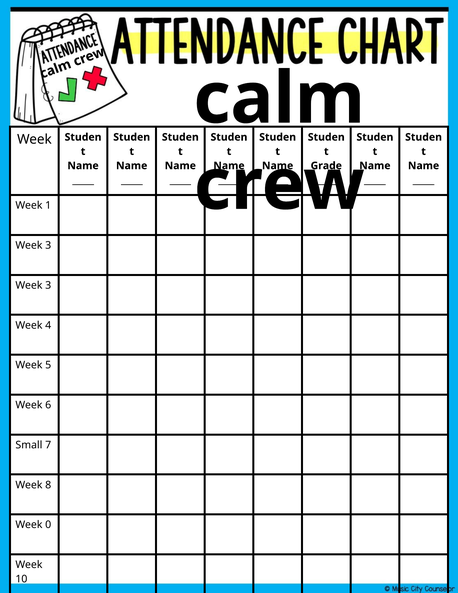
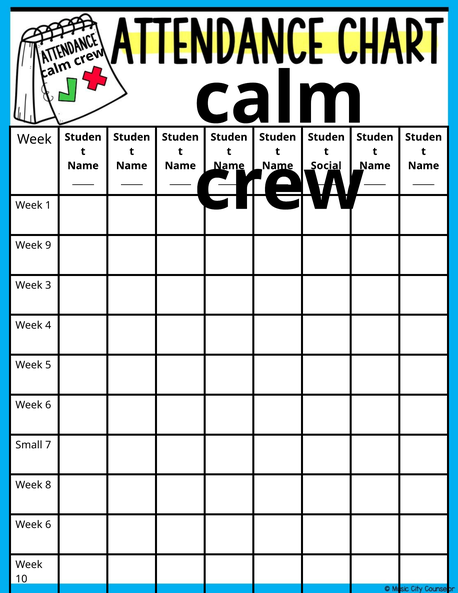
Grade: Grade -> Social (326, 166)
3: 3 -> 9 (48, 245)
0: 0 -> 6 (48, 525)
